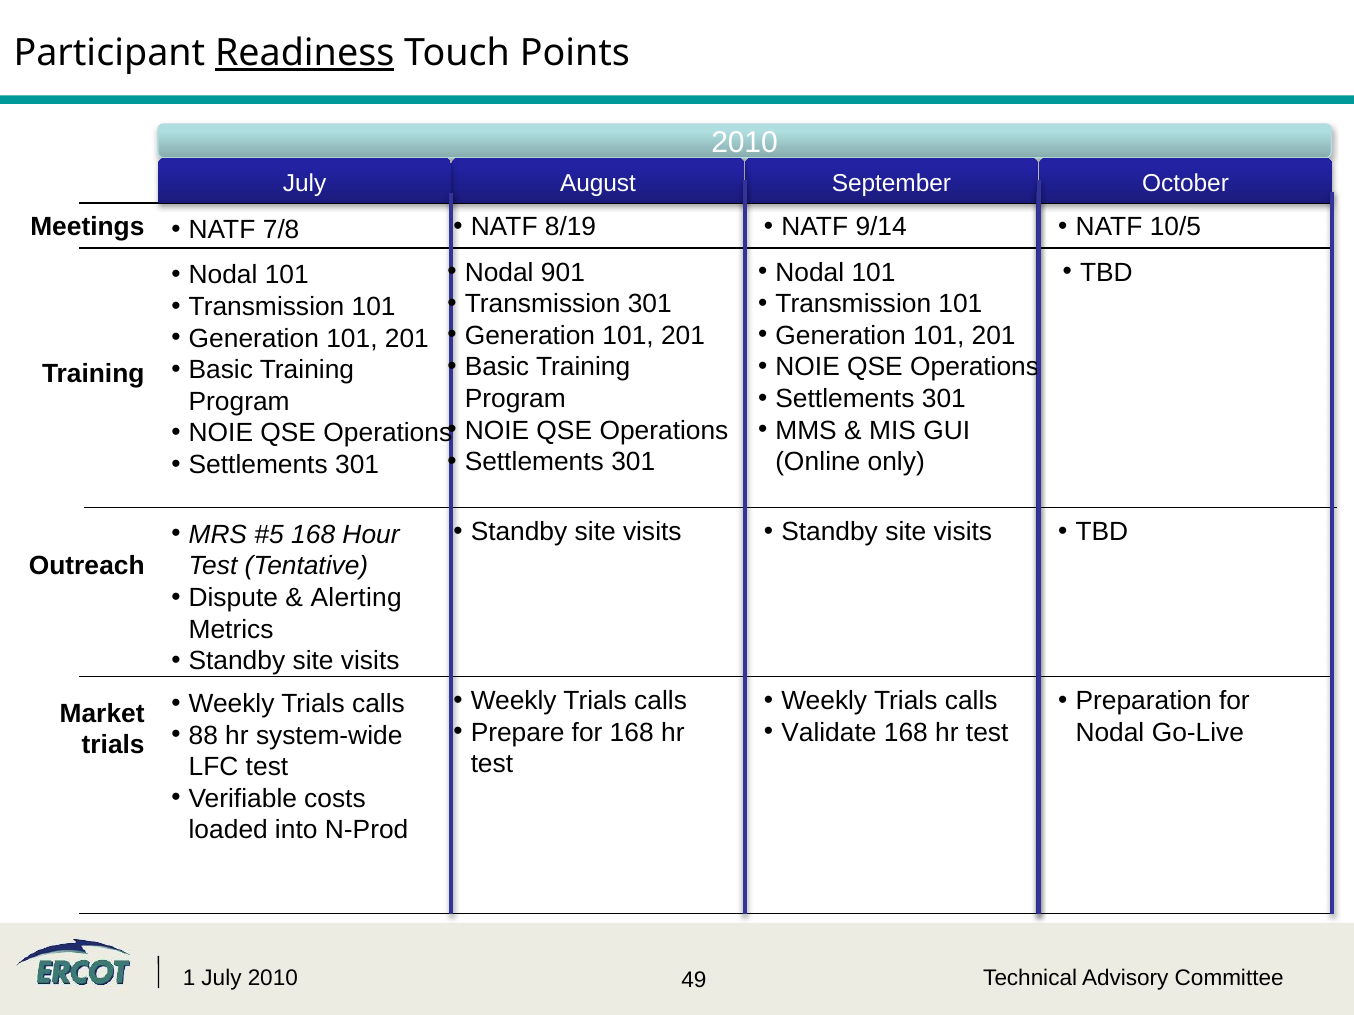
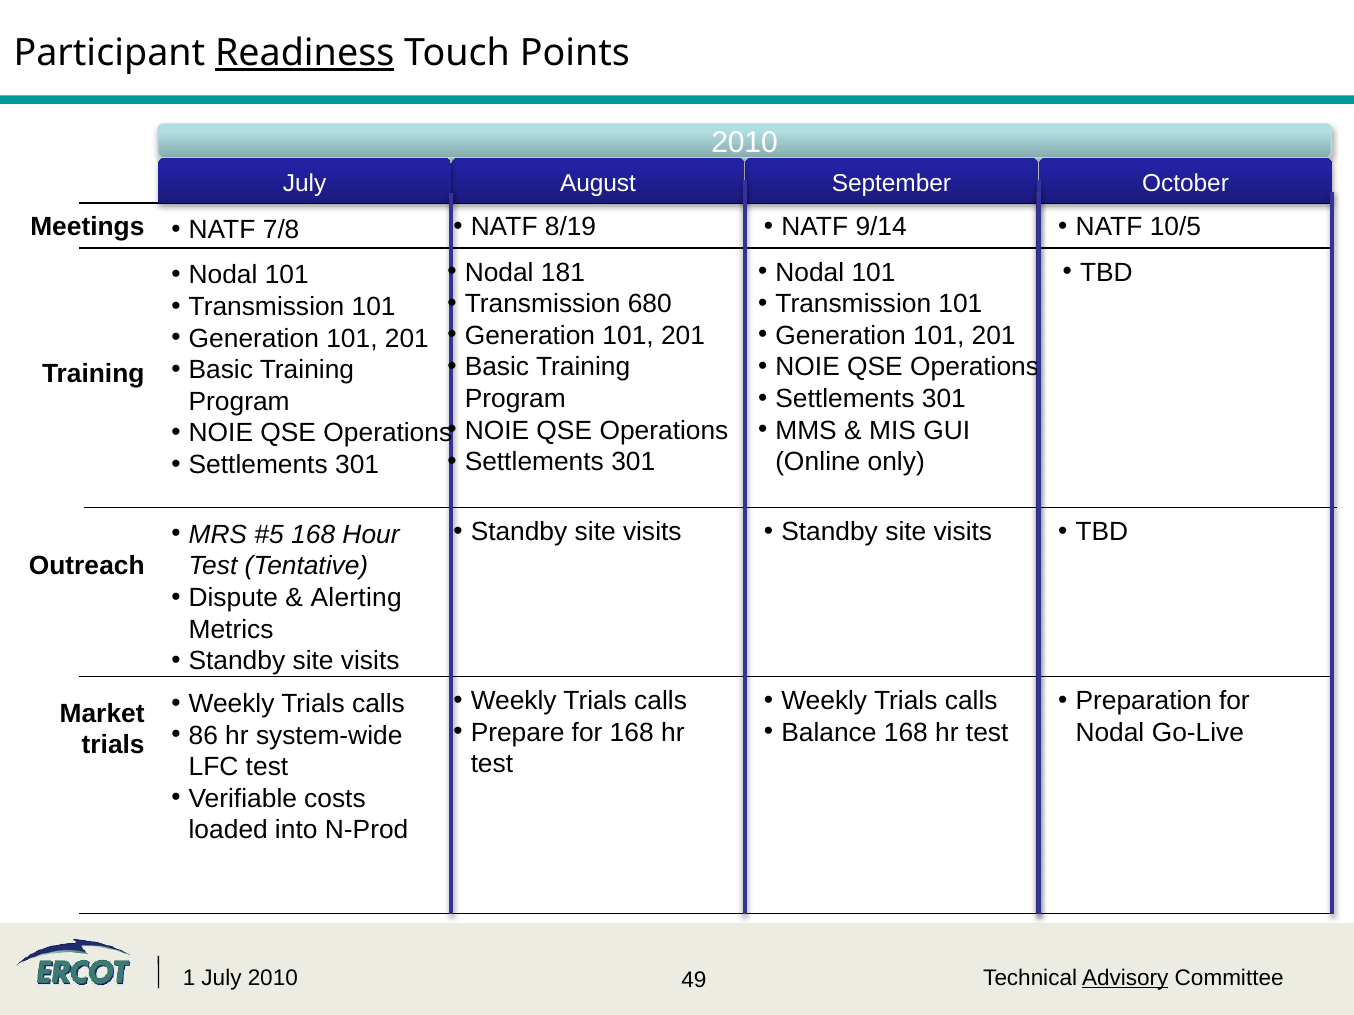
901: 901 -> 181 (563, 273)
Transmission 301: 301 -> 680 (650, 304)
Validate: Validate -> Balance (829, 733)
88: 88 -> 86 (203, 736)
Advisory underline: none -> present (1125, 978)
